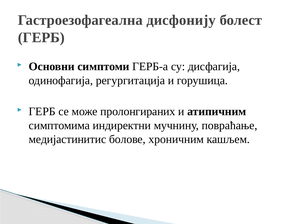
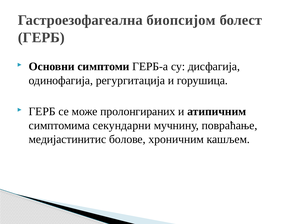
дисфонију: дисфонију -> биопсијом (181, 20)
индиректни: индиректни -> секундарни (122, 125)
